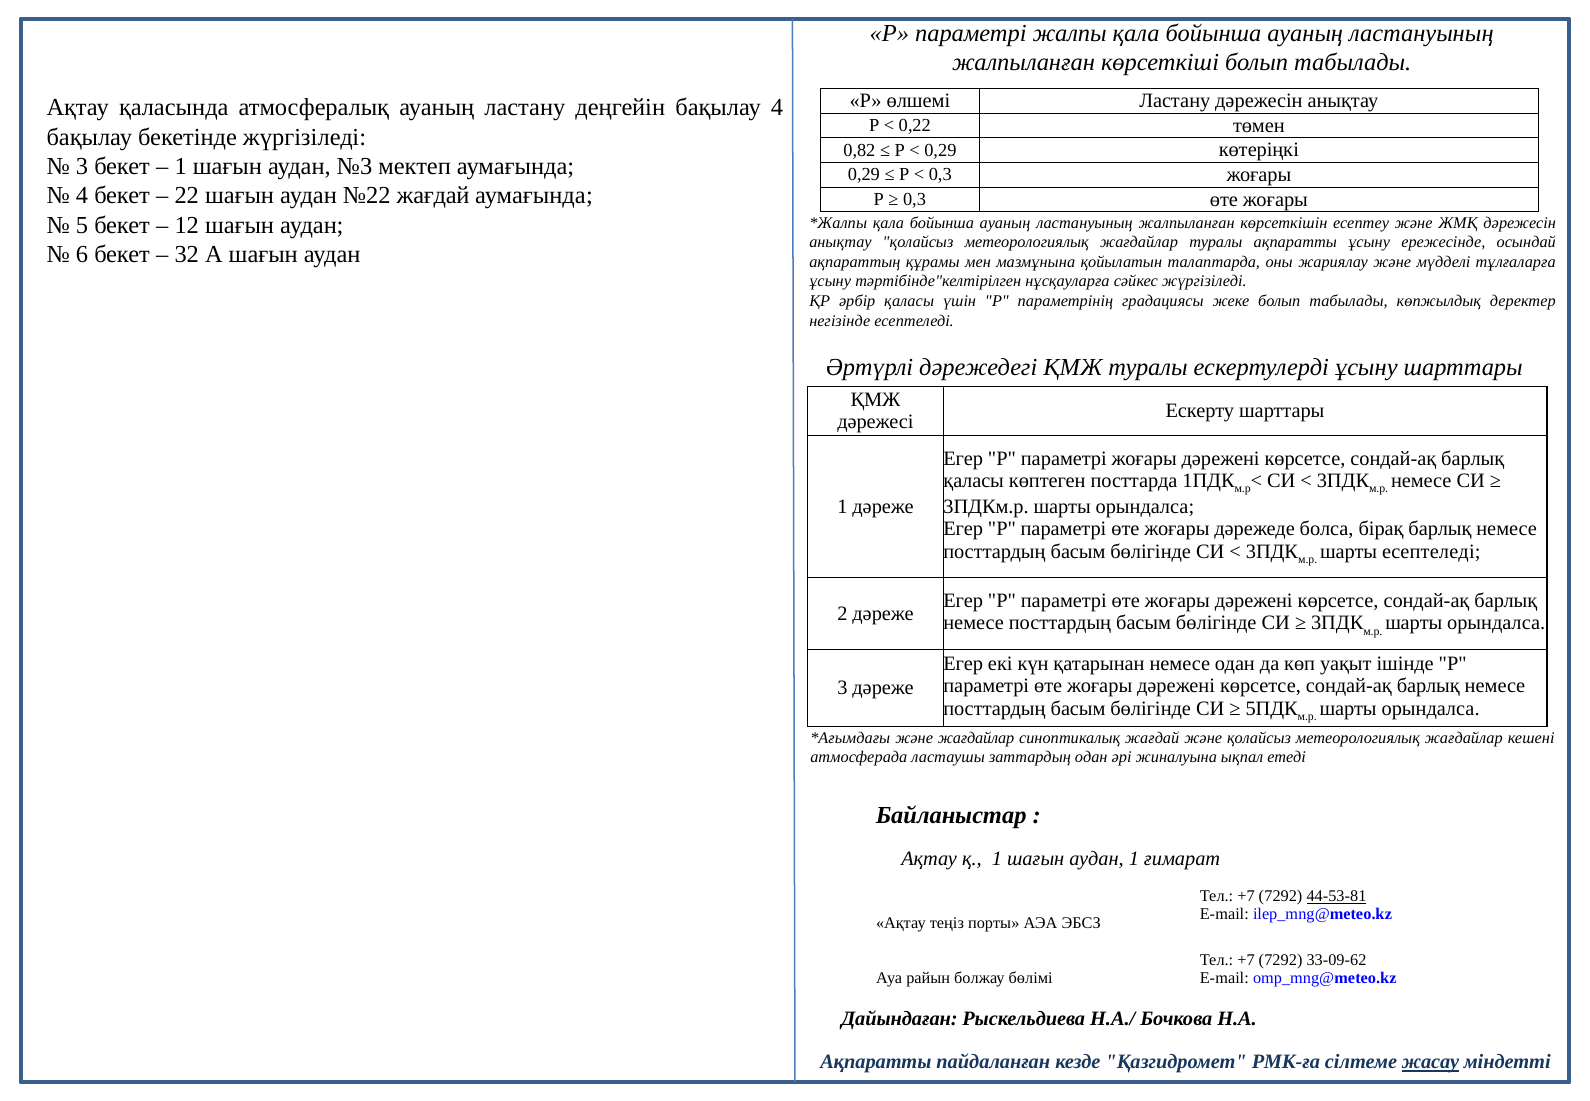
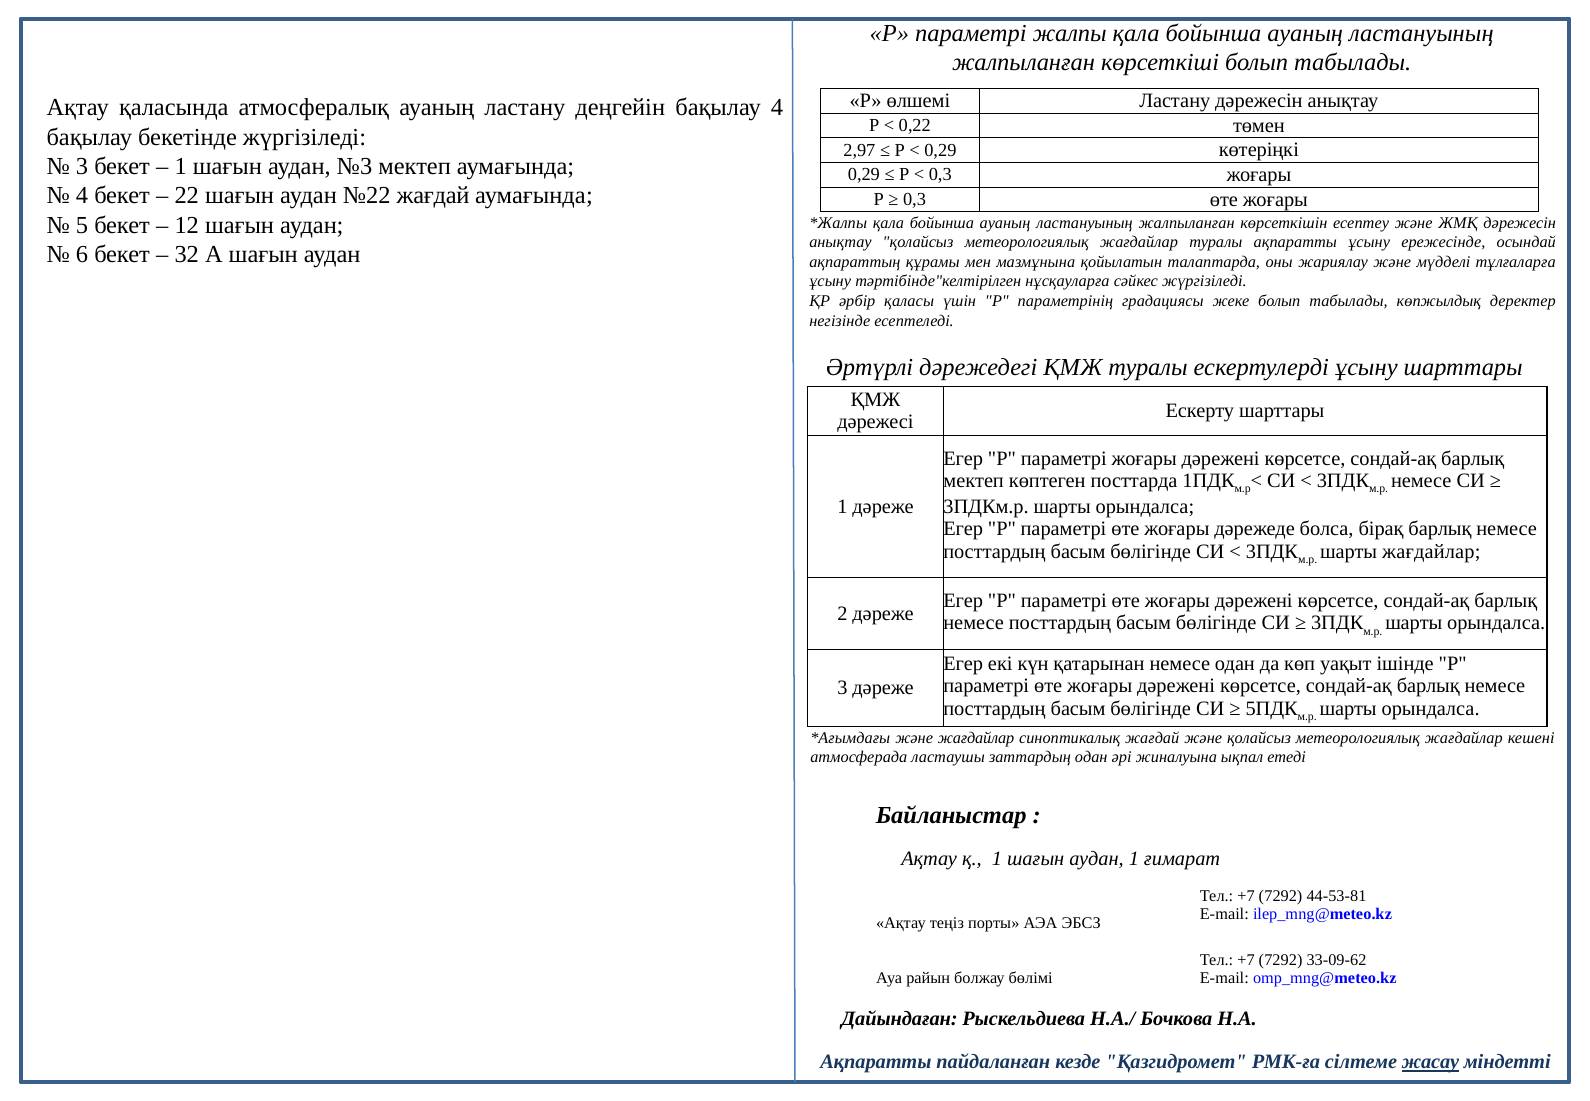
0,82: 0,82 -> 2,97 (859, 150)
қаласы: қаласы -> мектеп (974, 481)
шарты есептеледі: есептеледі -> жағдайлар (1431, 552)
44-53-81 underline: present -> none (1336, 896)
